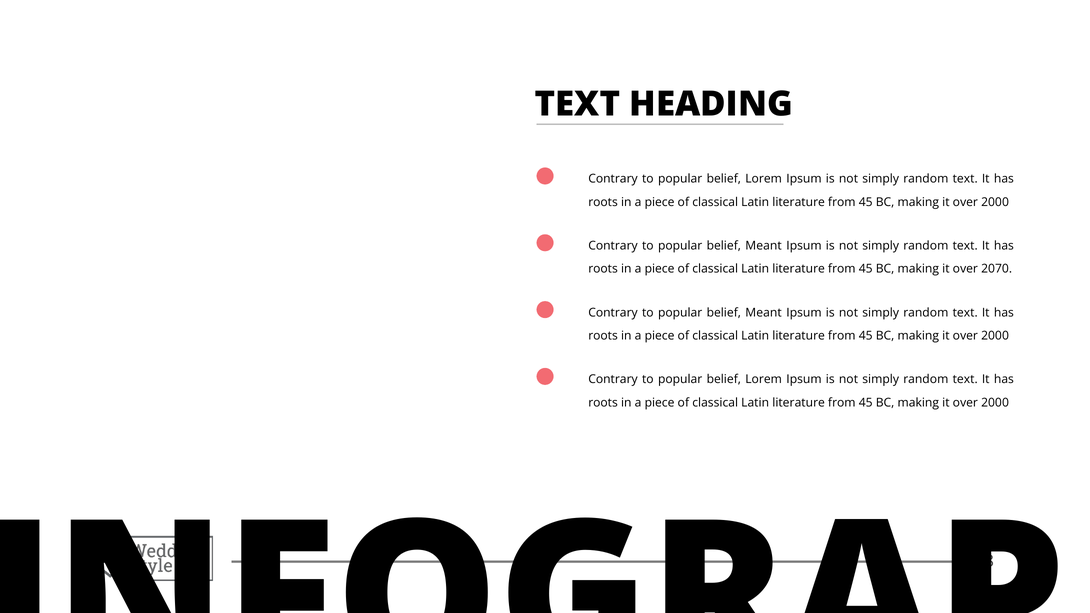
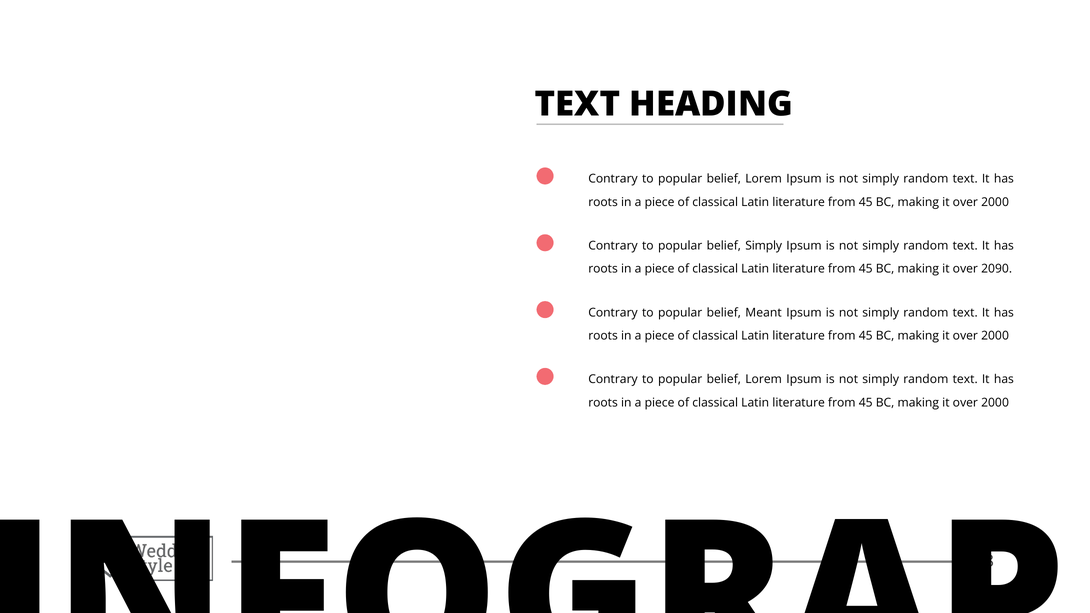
Meant: Meant -> Simply (764, 246)
2070: 2070 -> 2090 (997, 269)
